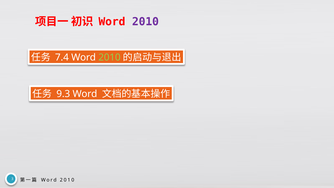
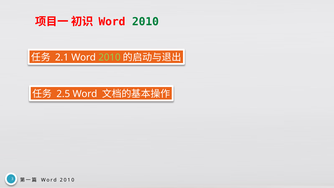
2010 colour: purple -> green (145, 22)
7.4: 7.4 -> 2.1 (62, 57)
9.3: 9.3 -> 2.5 (63, 94)
